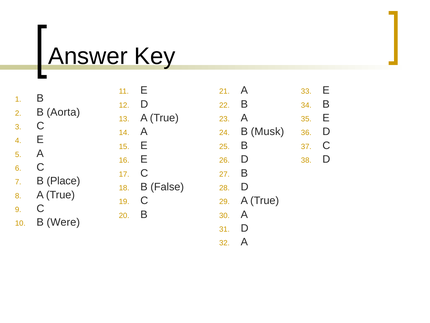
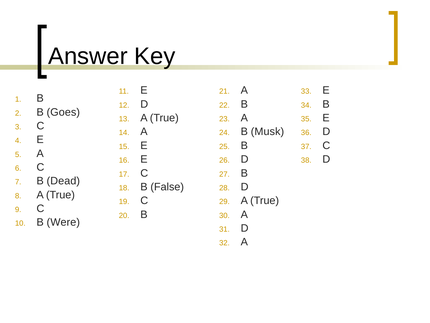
Aorta: Aorta -> Goes (63, 112)
Place: Place -> Dead (63, 181)
